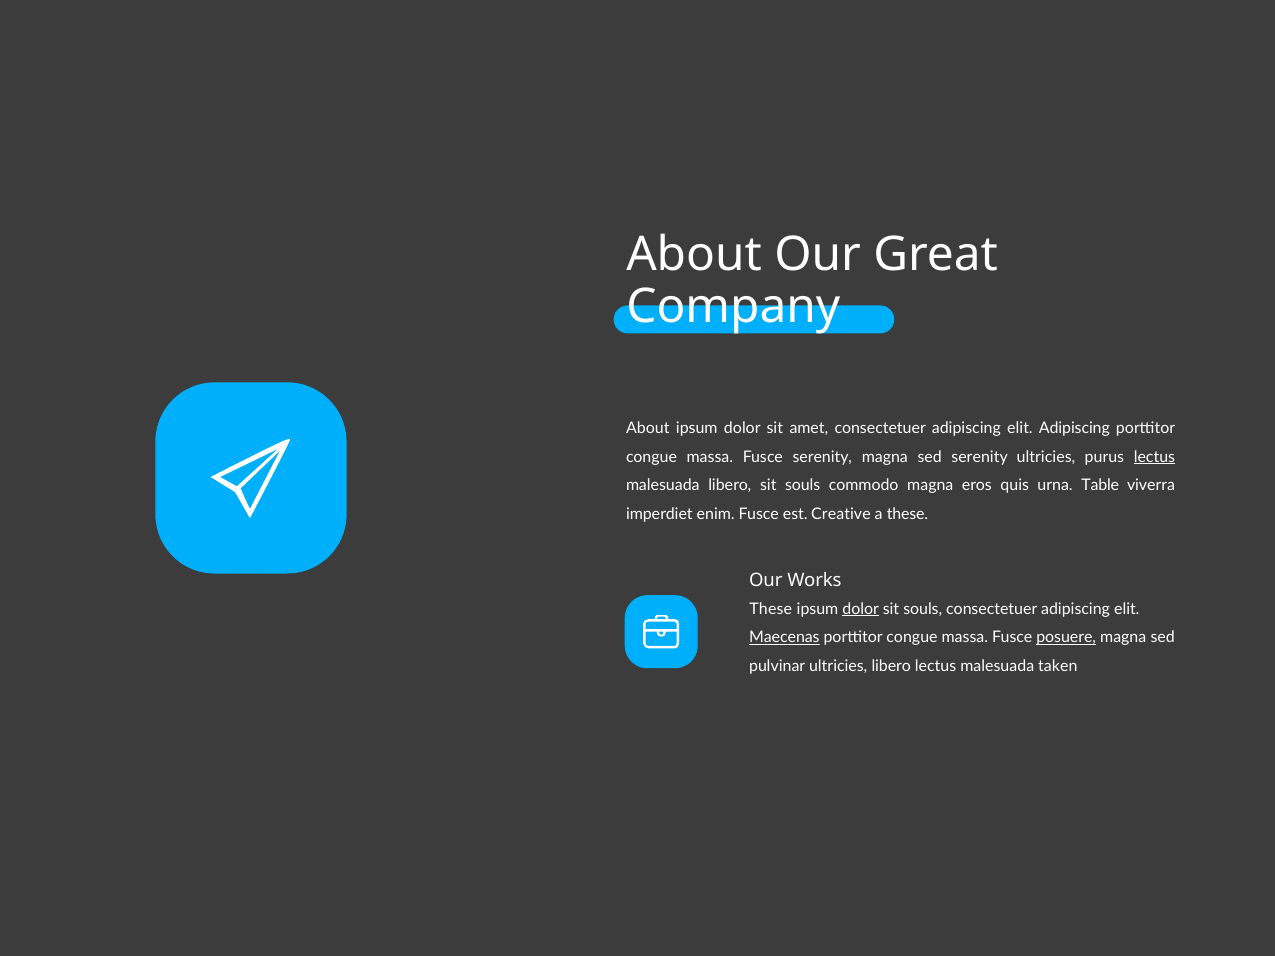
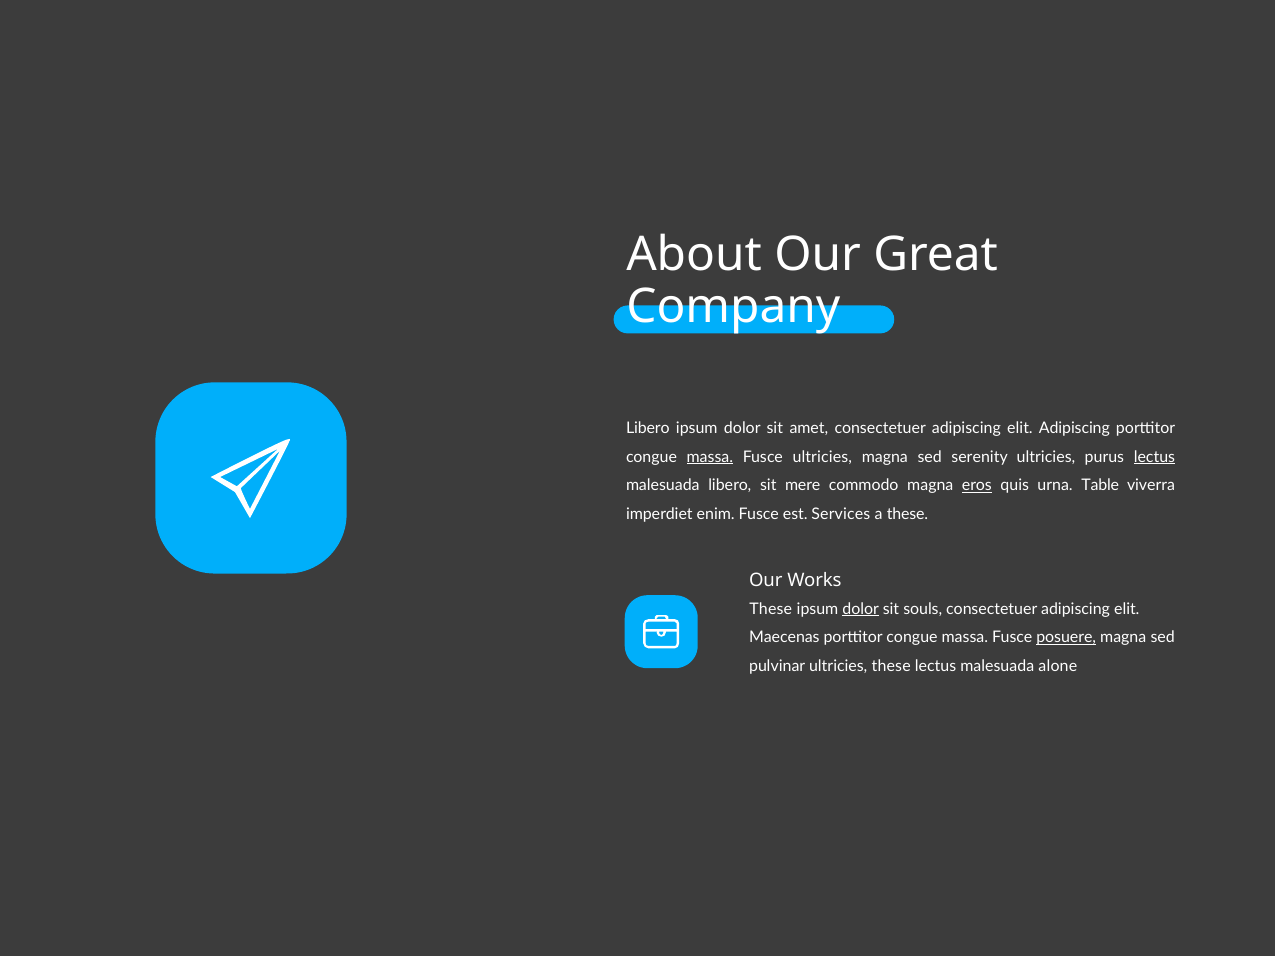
About: About -> Libero (648, 428)
massa underline: none -> present (710, 457)
Fusce serenity: serenity -> ultricies (822, 457)
libero sit souls: souls -> mere (803, 486)
eros underline: none -> present (977, 486)
Creative: Creative -> Services (841, 515)
Maecenas underline: present -> none (784, 638)
ultricies libero: libero -> these (891, 666)
taken: taken -> alone (1058, 666)
